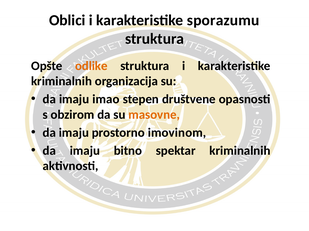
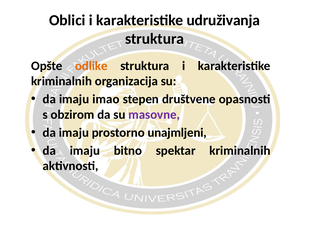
sporazumu: sporazumu -> udruživanja (223, 20)
masovne colour: orange -> purple (154, 115)
imovinom: imovinom -> unajmljeni (177, 133)
